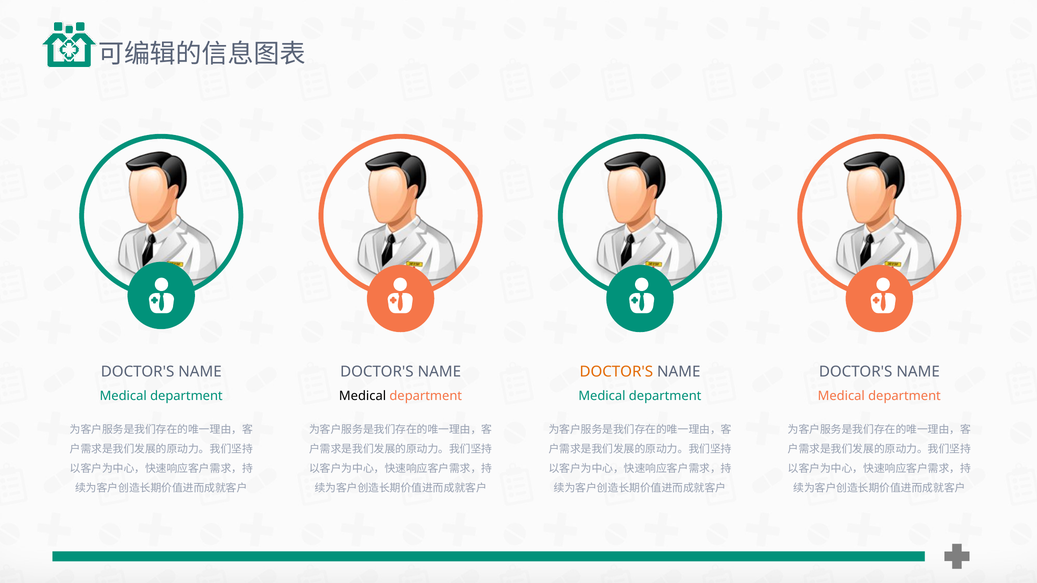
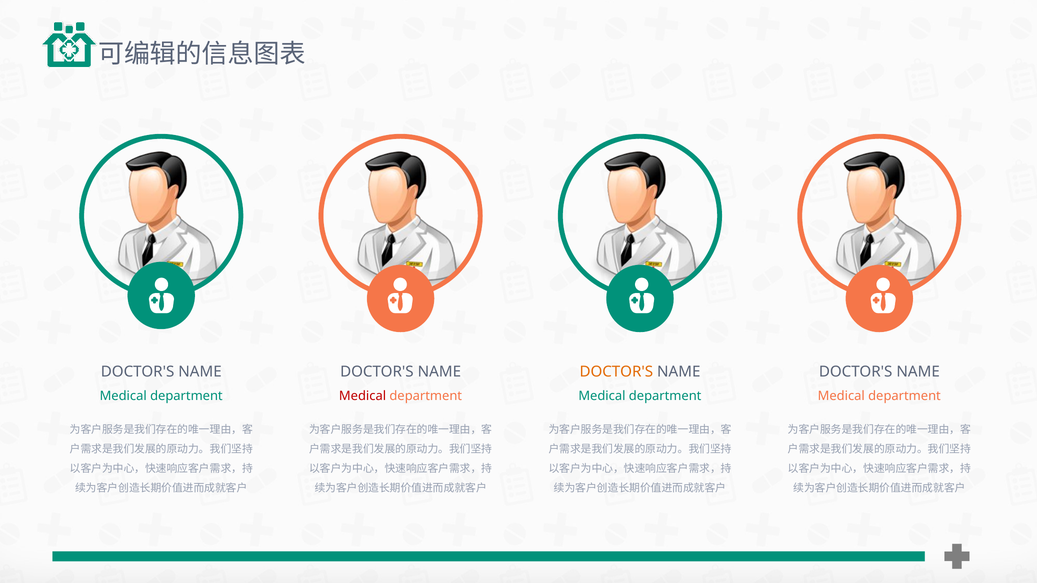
Medical colour: black -> red (363, 396)
